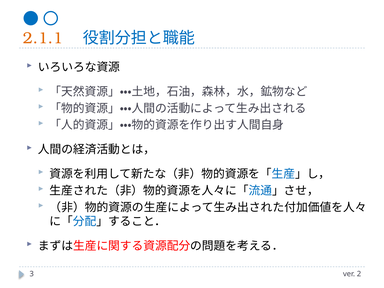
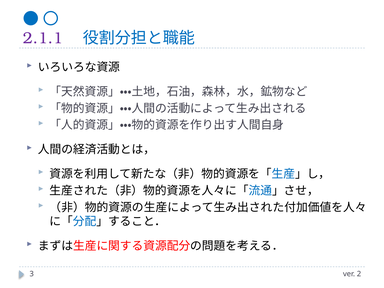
2.1.1 colour: orange -> purple (43, 38)
